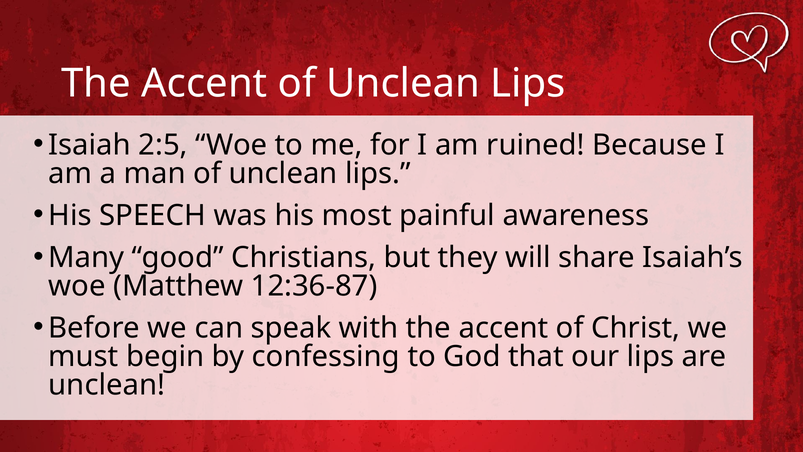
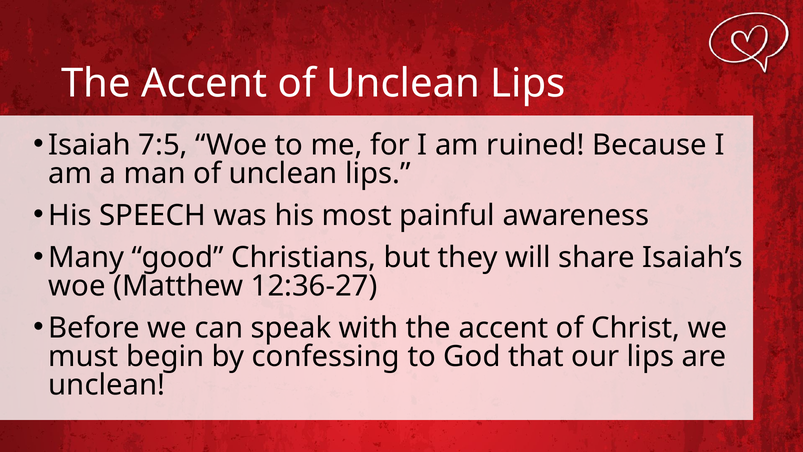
2:5: 2:5 -> 7:5 (163, 145)
12:36-87: 12:36-87 -> 12:36-27 (314, 286)
